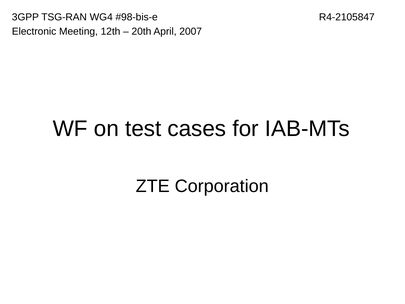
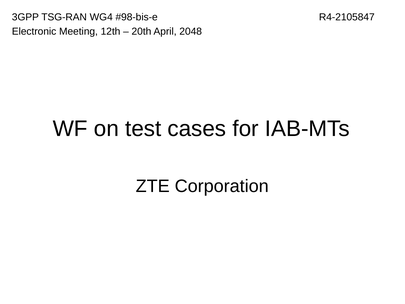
2007: 2007 -> 2048 (191, 31)
